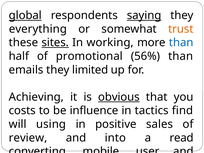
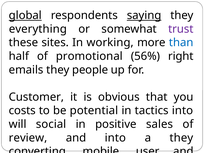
trust colour: orange -> purple (181, 29)
sites underline: present -> none (55, 43)
56% than: than -> right (181, 56)
limited: limited -> people (90, 70)
Achieving: Achieving -> Customer (36, 97)
obvious underline: present -> none (119, 97)
influence: influence -> potential (94, 111)
tactics find: find -> into (183, 111)
using: using -> social (51, 124)
a read: read -> they (181, 138)
